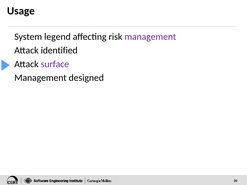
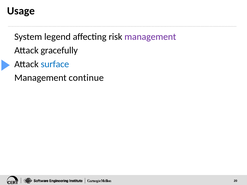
identified: identified -> gracefully (59, 50)
surface colour: purple -> blue (55, 64)
designed: designed -> continue (86, 78)
